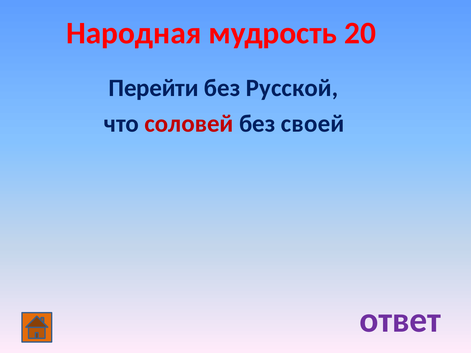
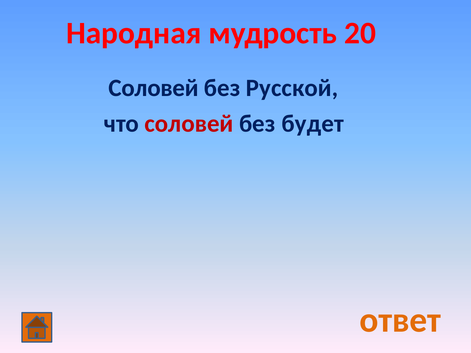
Перейти: Перейти -> Соловей (154, 88)
своей: своей -> будет (313, 124)
ответ colour: purple -> orange (400, 320)
